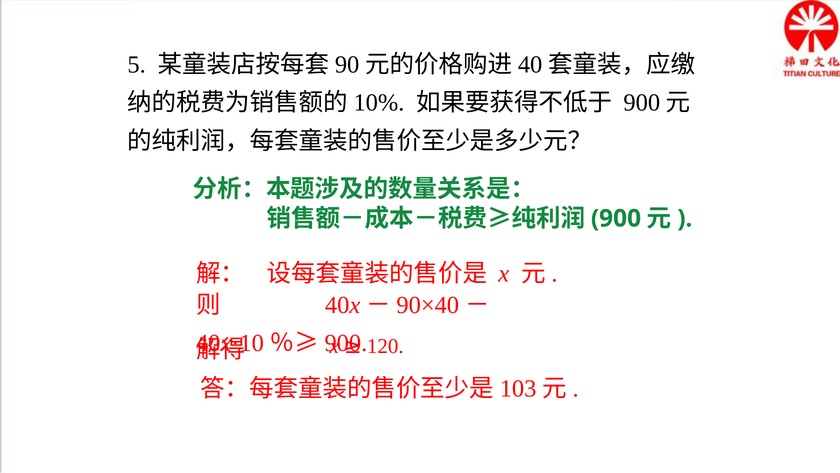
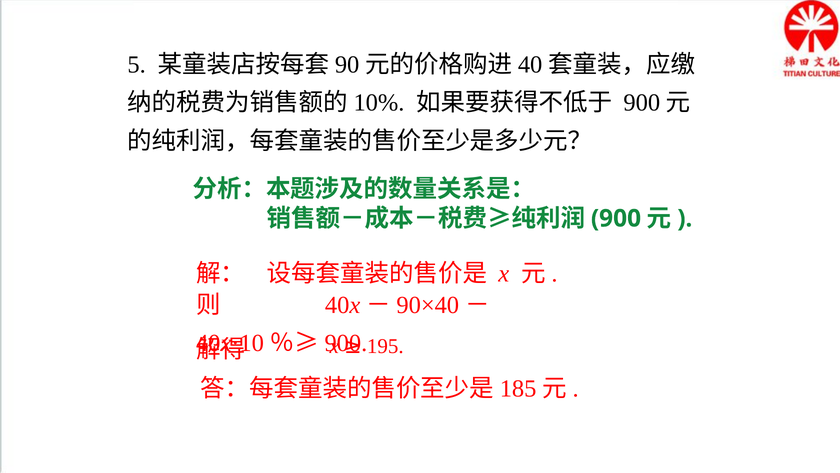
120: 120 -> 195 (385, 346)
103: 103 -> 185 (518, 388)
